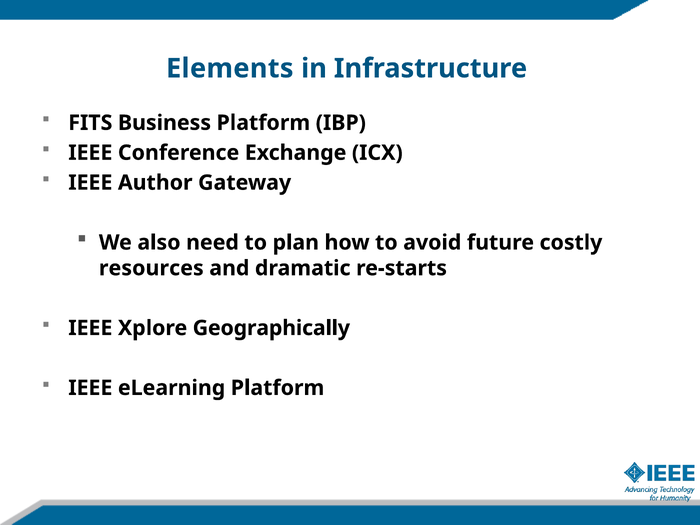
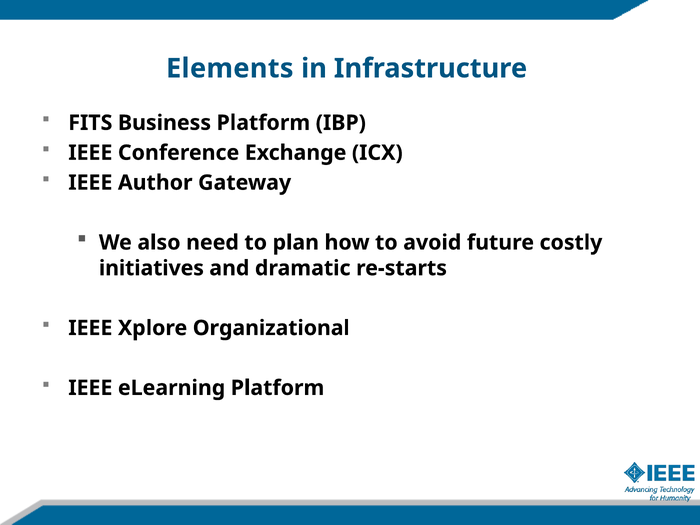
resources: resources -> initiatives (151, 268)
Geographically: Geographically -> Organizational (271, 328)
